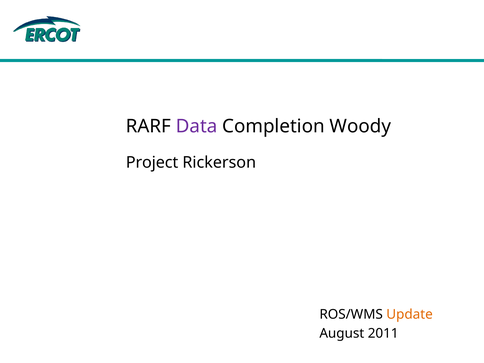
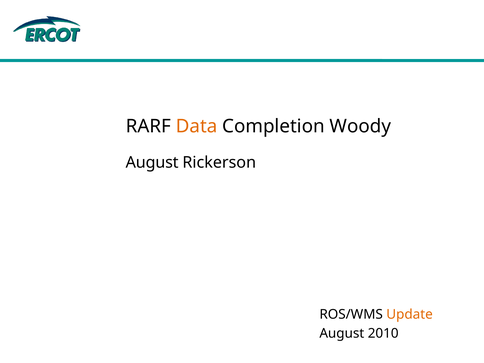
Data colour: purple -> orange (197, 126)
Project: Project -> August (152, 162)
2011: 2011 -> 2010 (383, 333)
